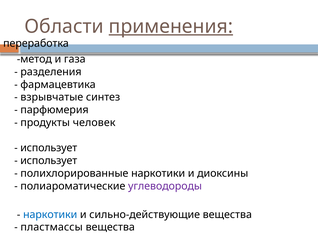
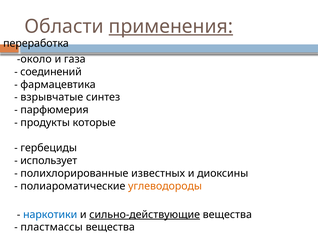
метод: метод -> около (34, 59)
разделения: разделения -> соединений (51, 72)
человек: человек -> которые (94, 123)
использует: использует -> гербециды (49, 148)
полихлорированные наркотики: наркотики -> известных (158, 174)
углеводороды colour: purple -> orange (165, 186)
сильно-действующие underline: none -> present (145, 215)
